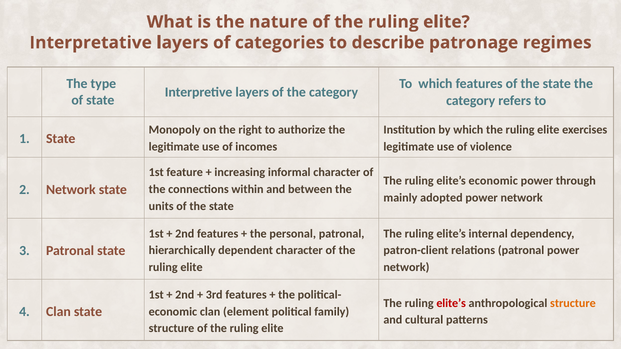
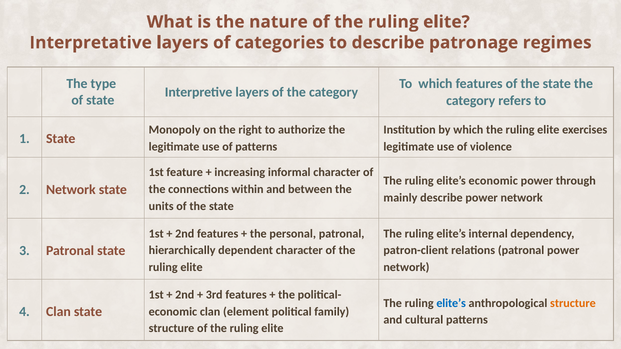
of incomes: incomes -> patterns (256, 147)
mainly adopted: adopted -> describe (441, 198)
elite’s colour: red -> blue (451, 303)
